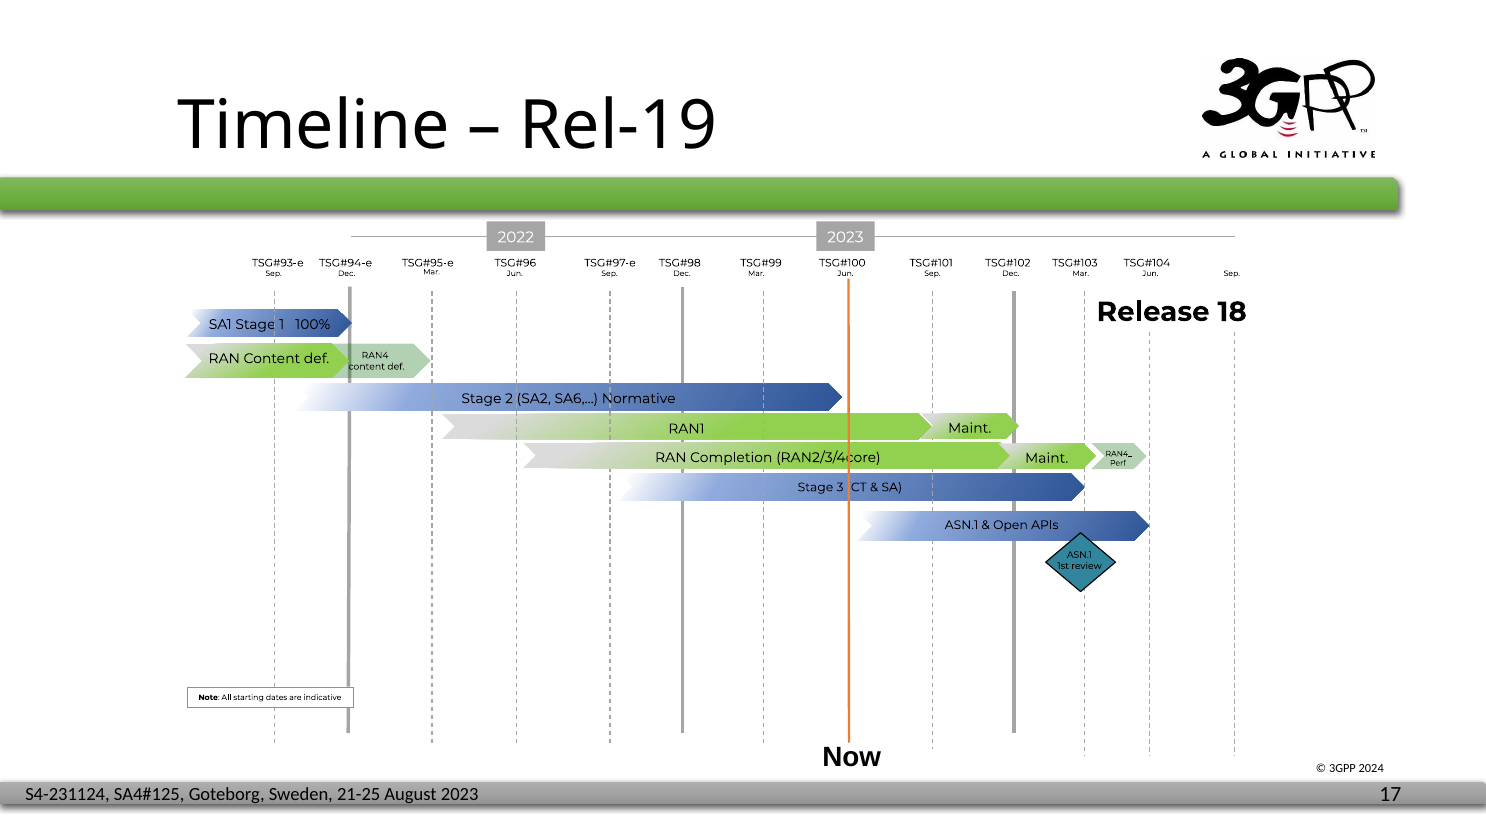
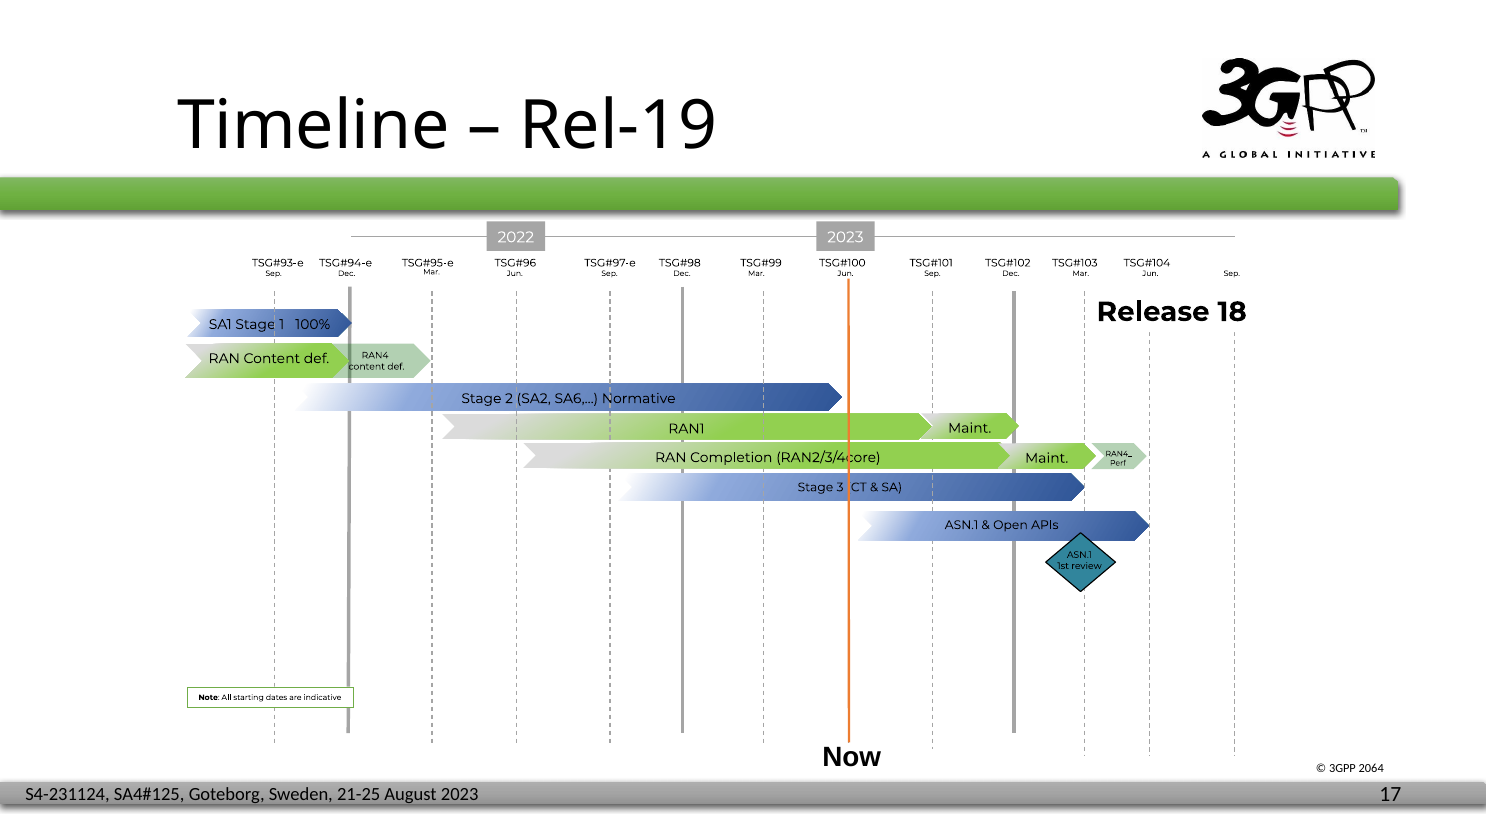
2024: 2024 -> 2064 (1371, 768)
